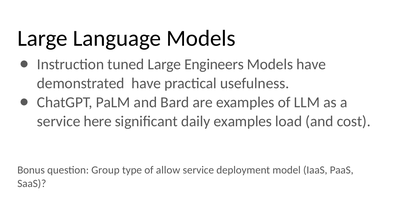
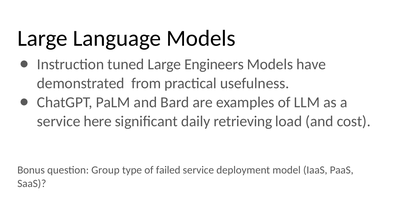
demonstrated have: have -> from (146, 83)
daily examples: examples -> retrieving (243, 121)
allow: allow -> failed (168, 170)
